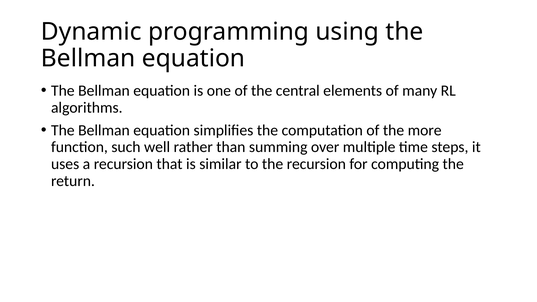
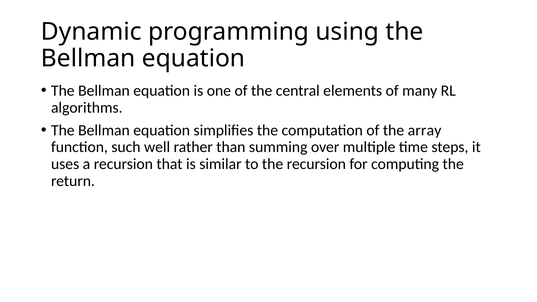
more: more -> array (425, 130)
